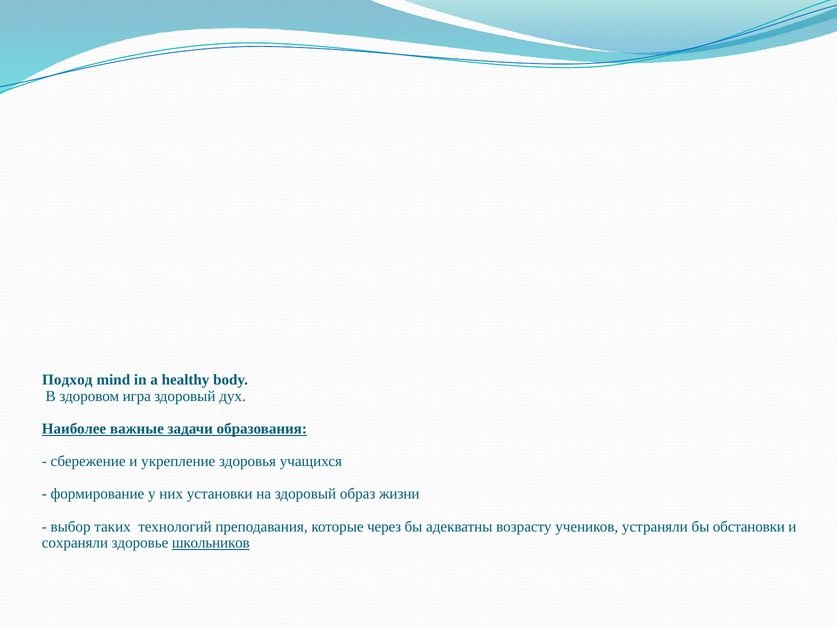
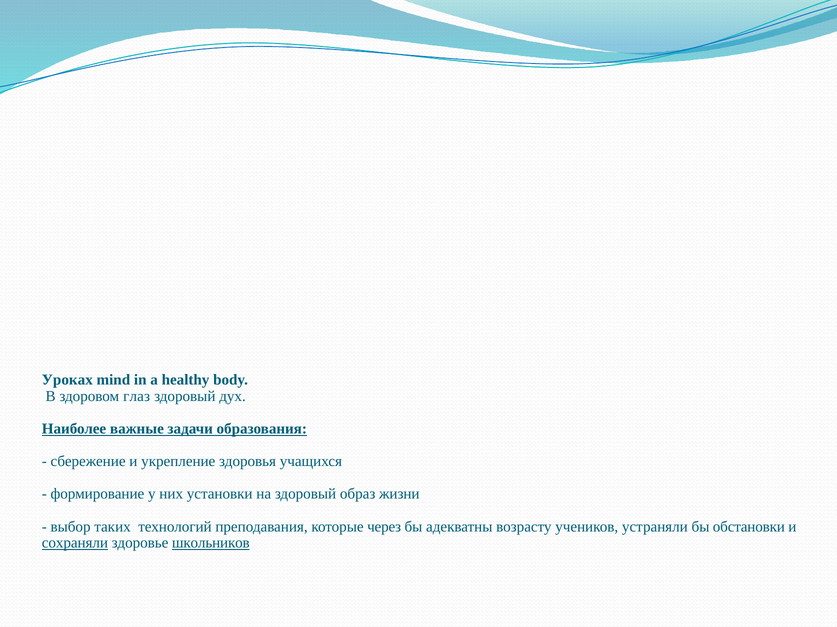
Подход: Подход -> Уроках (67, 380)
игра: игра -> глаз (137, 397)
сохраняли underline: none -> present (75, 544)
